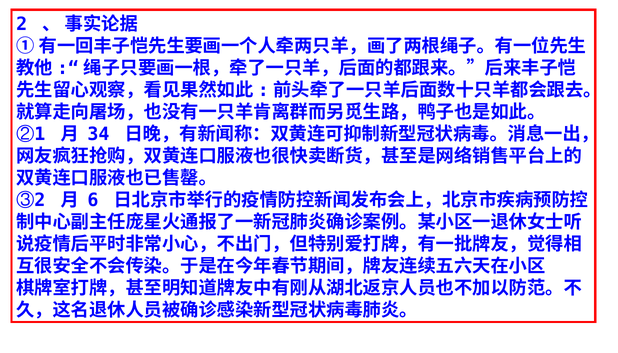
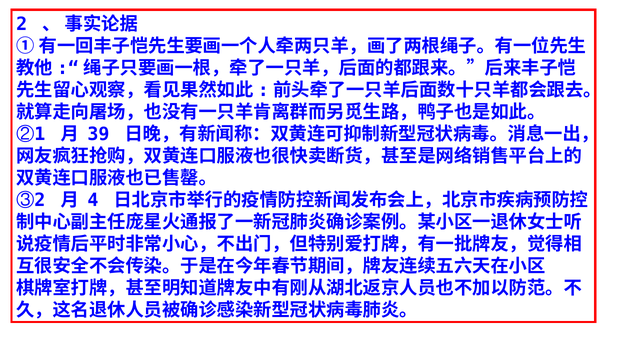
34: 34 -> 39 (98, 134)
6: 6 -> 4 (93, 200)
